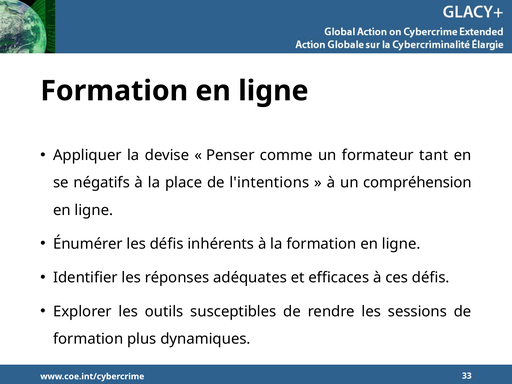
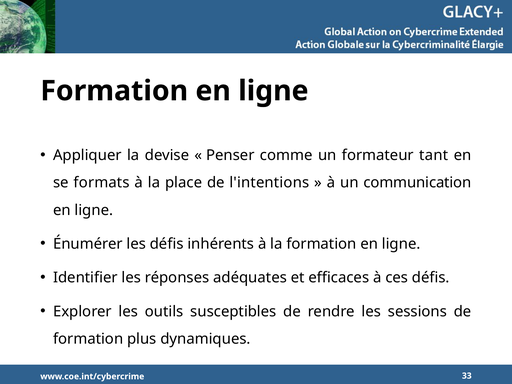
négatifs: négatifs -> formats (102, 183)
compréhension: compréhension -> communication (417, 183)
